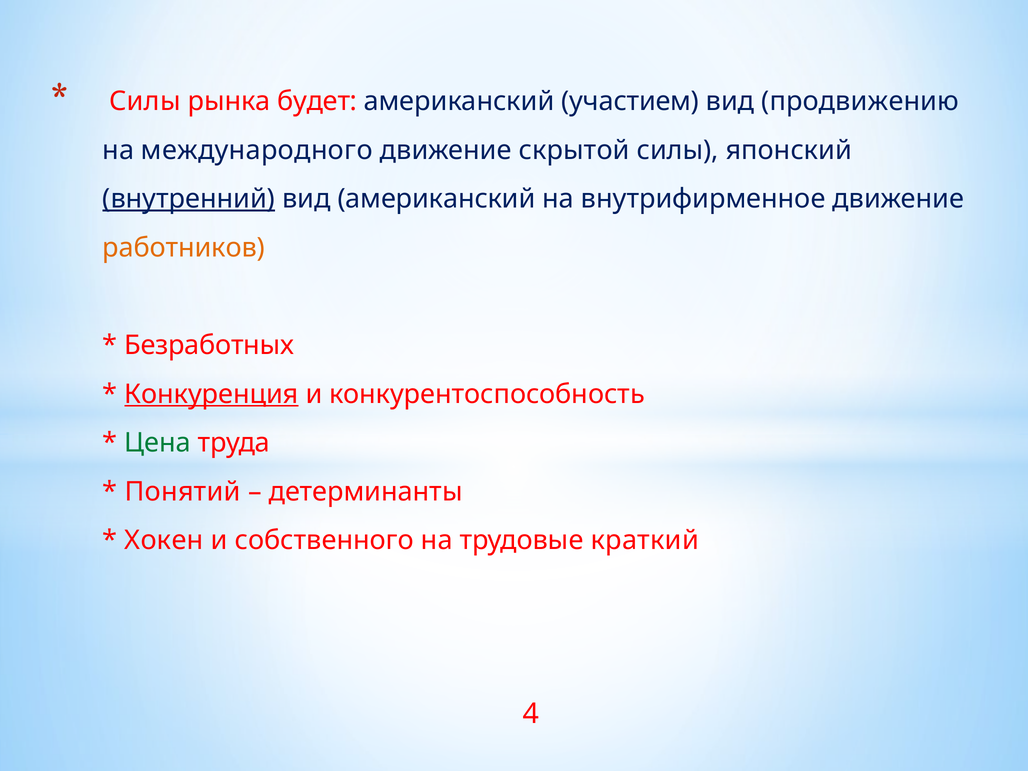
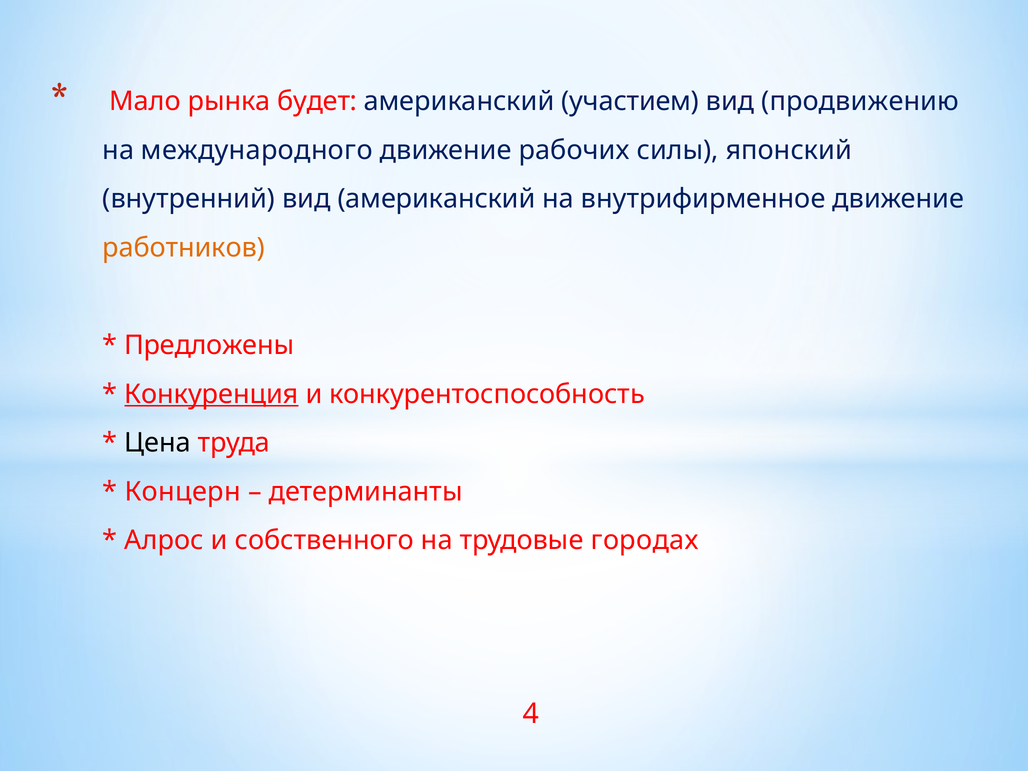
Силы: Силы -> Мало (145, 101)
скрытой: скрытой -> рабочих (574, 150)
внутренний underline: present -> none (189, 199)
Безработных: Безработных -> Предложены (209, 345)
Цена colour: green -> black (158, 443)
Понятий: Понятий -> Концерн (183, 492)
Хокен: Хокен -> Алрос (164, 541)
краткий: краткий -> городах (645, 541)
